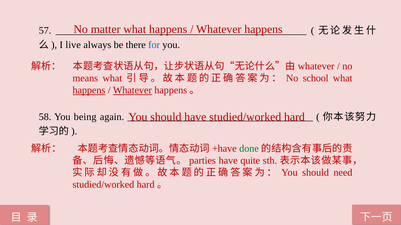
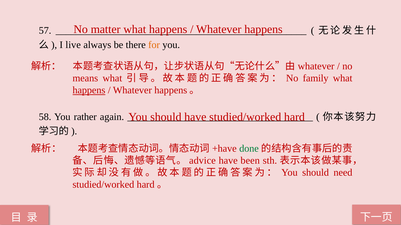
for colour: blue -> orange (154, 45)
school: school -> family (316, 79)
Whatever underline: present -> none (132, 91)
being: being -> rather (85, 117)
parties: parties -> advice (202, 161)
quite: quite -> been (250, 161)
